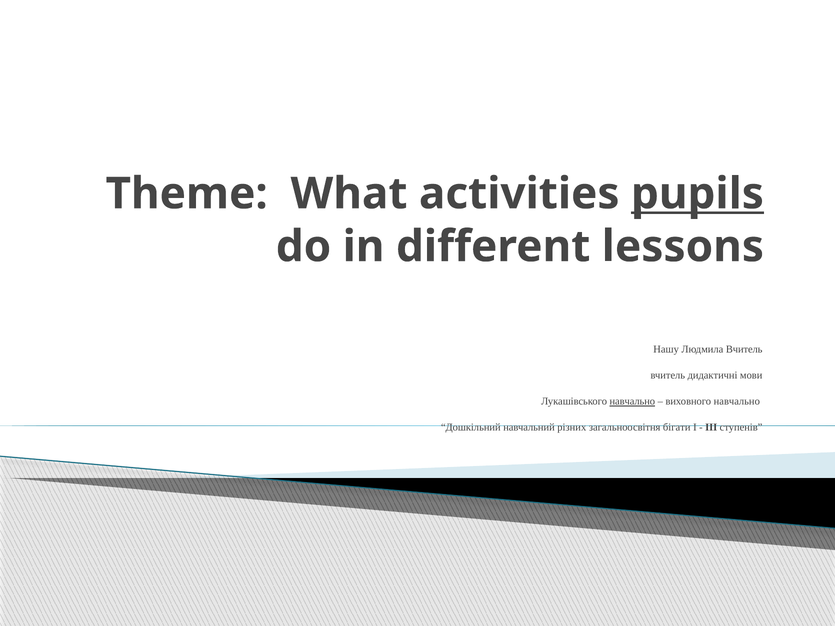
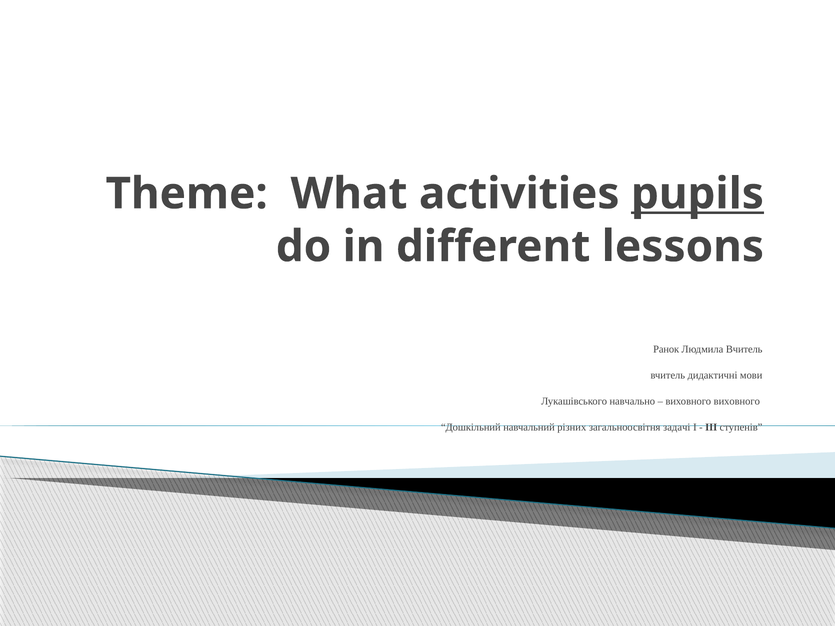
Нашу: Нашу -> Ранок (666, 350)
навчально underline: present -> none (632, 402)
виховного навчально: навчально -> виховного (737, 402)
бігати: бігати -> задачі (677, 428)
